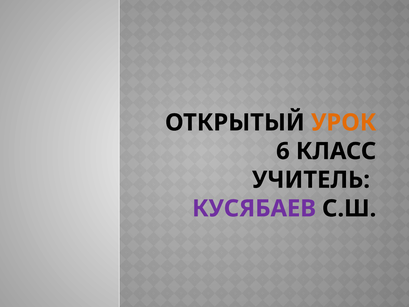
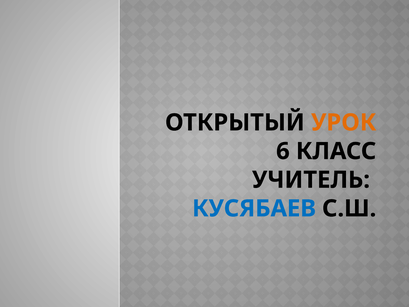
КУСЯБАЕВ colour: purple -> blue (254, 208)
